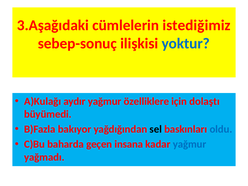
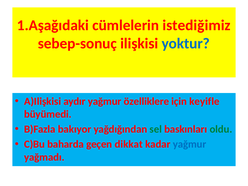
3.Aşağıdaki: 3.Aşağıdaki -> 1.Aşağıdaki (53, 25)
A)Kulağı: A)Kulağı -> A)Ilişkisi (43, 101)
dolaştı: dolaştı -> keyifle (204, 101)
sel colour: black -> green (156, 129)
oldu colour: blue -> green (221, 129)
insana: insana -> dikkat (129, 144)
